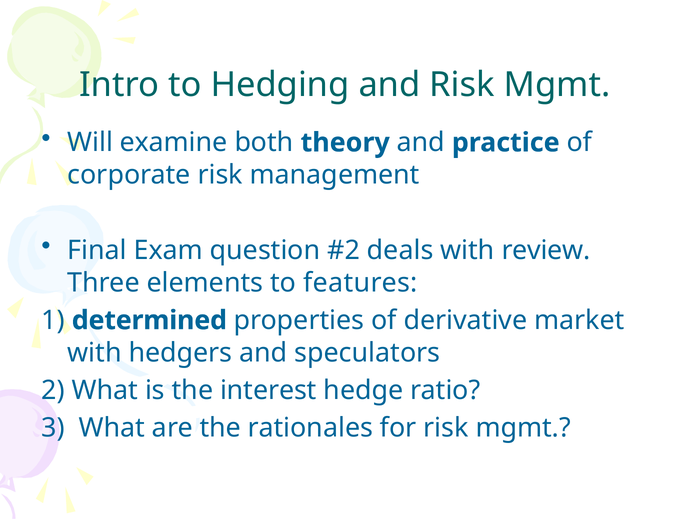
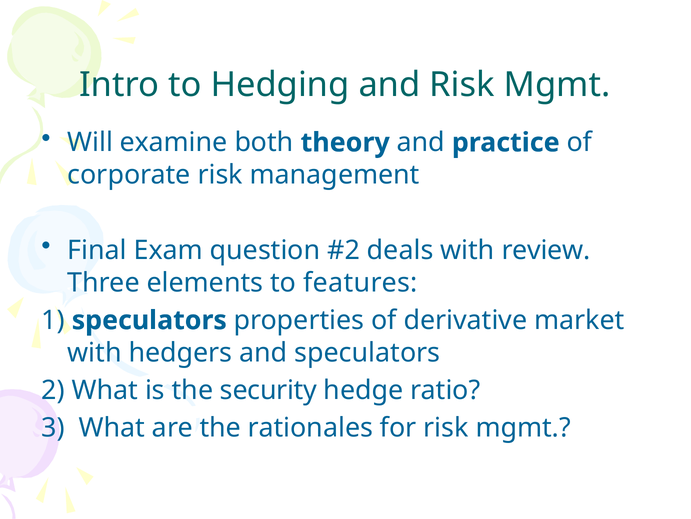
1 determined: determined -> speculators (149, 320)
interest: interest -> security (268, 390)
